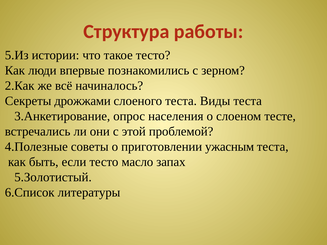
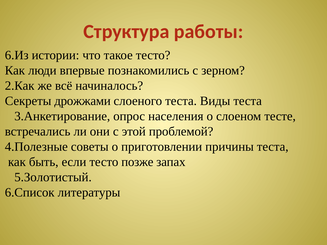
5.Из: 5.Из -> 6.Из (17, 55)
ужасным: ужасным -> причины (230, 147)
масло: масло -> позже (137, 162)
